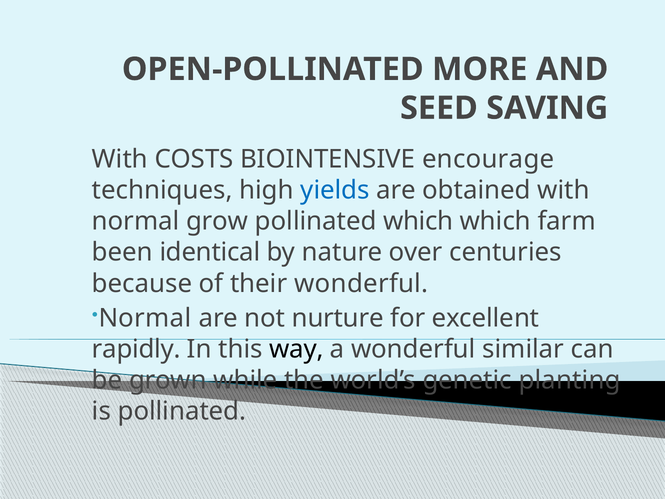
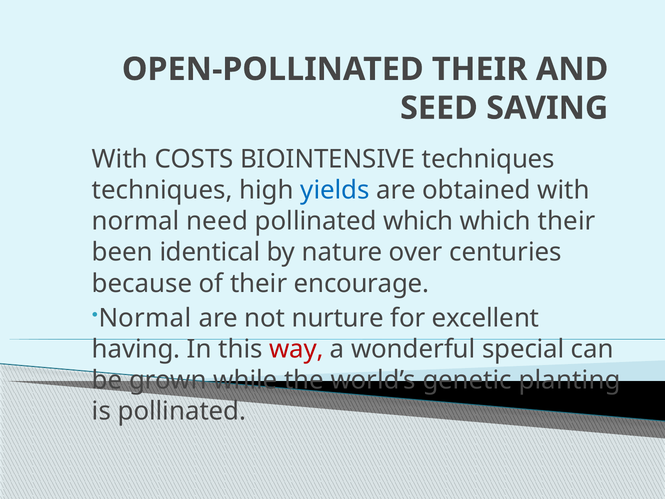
OPEN-POLLINATED MORE: MORE -> THEIR (480, 69)
BIOINTENSIVE encourage: encourage -> techniques (488, 159)
grow: grow -> need (217, 221)
which farm: farm -> their (567, 221)
their wonderful: wonderful -> encourage (362, 283)
rapidly: rapidly -> having (136, 349)
way colour: black -> red (296, 349)
similar: similar -> special (523, 349)
